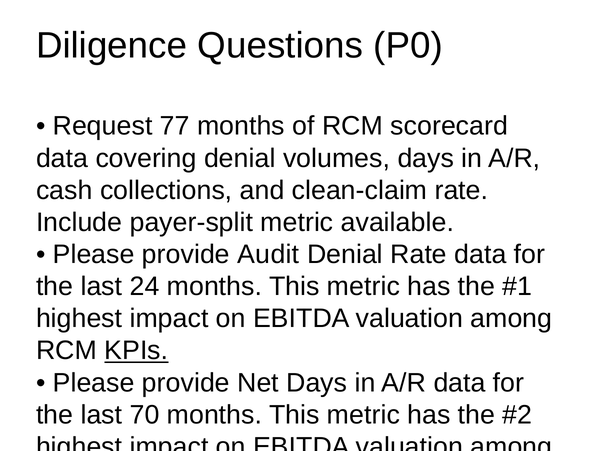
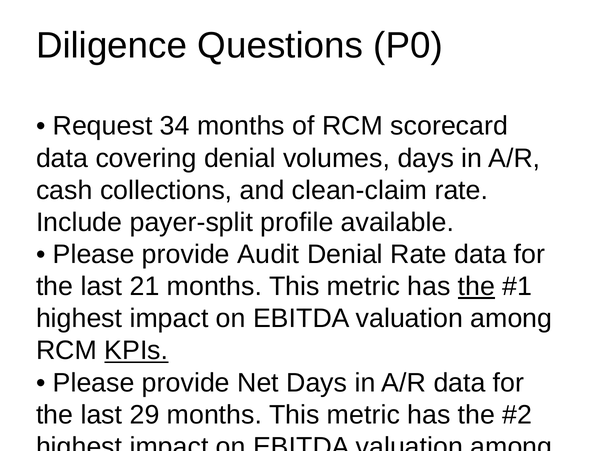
77: 77 -> 34 (175, 126)
payer-split metric: metric -> profile (297, 223)
24: 24 -> 21 (145, 287)
the underline: none -> present (476, 287)
70: 70 -> 29 (145, 415)
